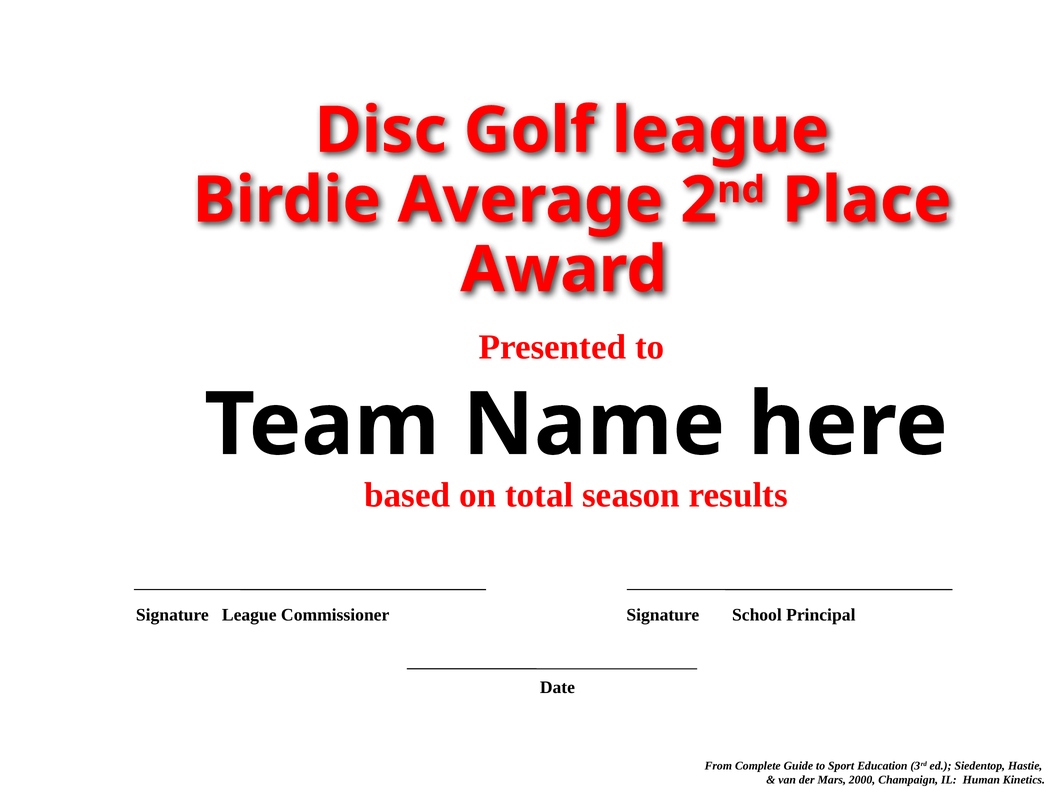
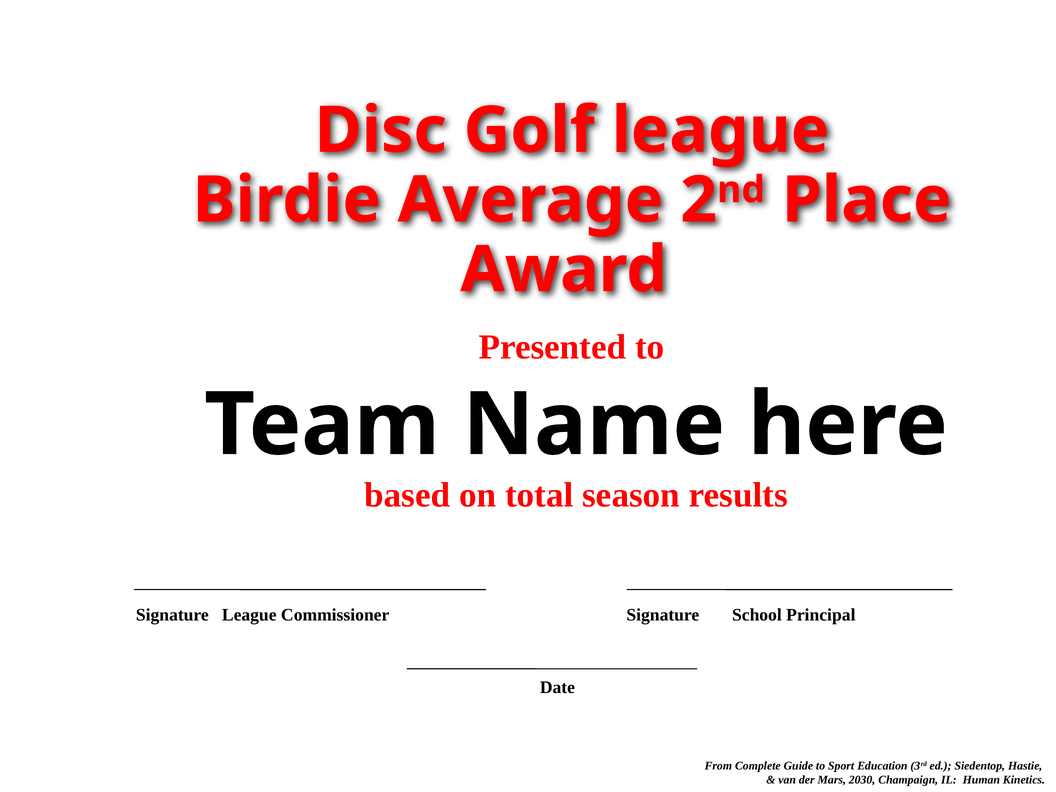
2000: 2000 -> 2030 (862, 780)
